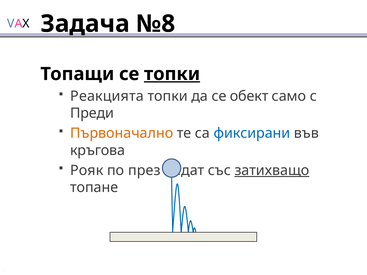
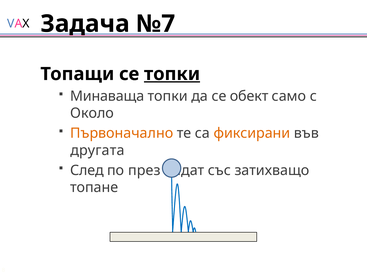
№8: №8 -> №7 (156, 24)
Реакцията: Реакцията -> Минаваща (107, 96)
Преди: Преди -> Около (92, 113)
фиксирани colour: blue -> orange (252, 133)
кръгова: кръгова -> другата (97, 150)
Рояк: Рояк -> След (87, 170)
затихващо underline: present -> none (272, 170)
